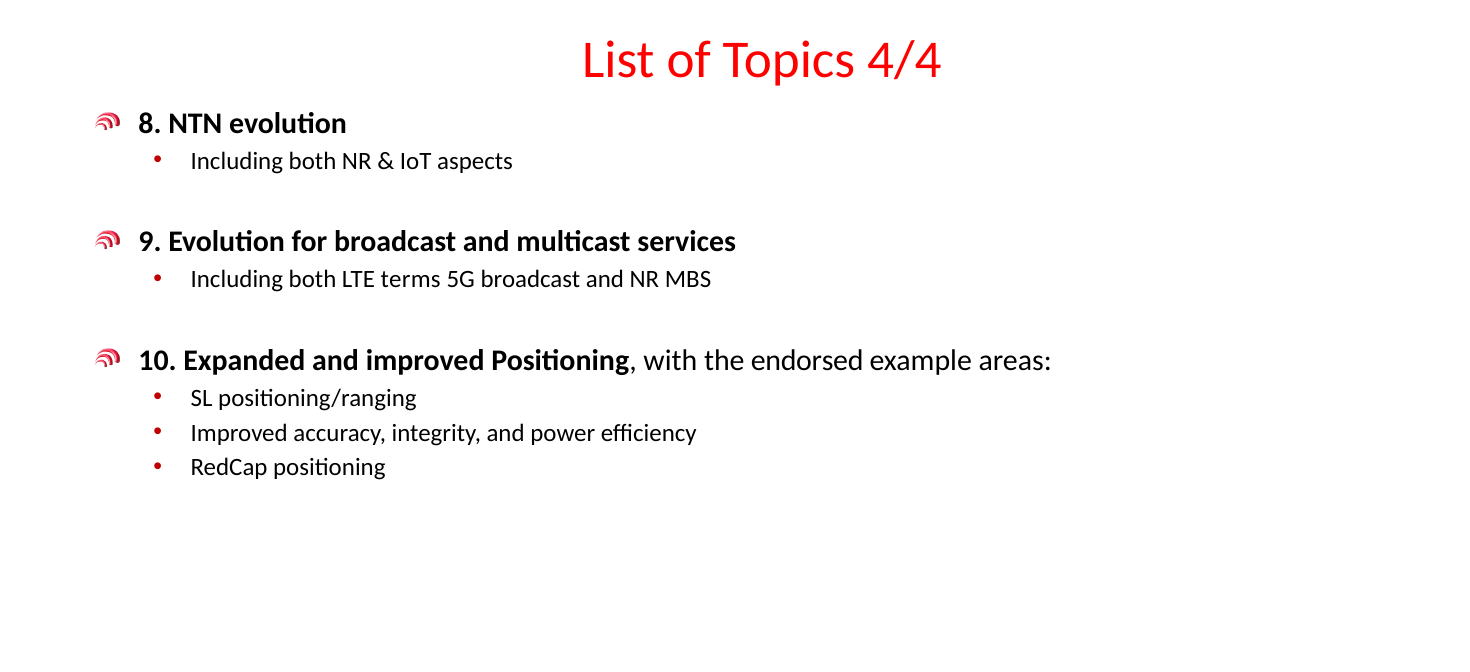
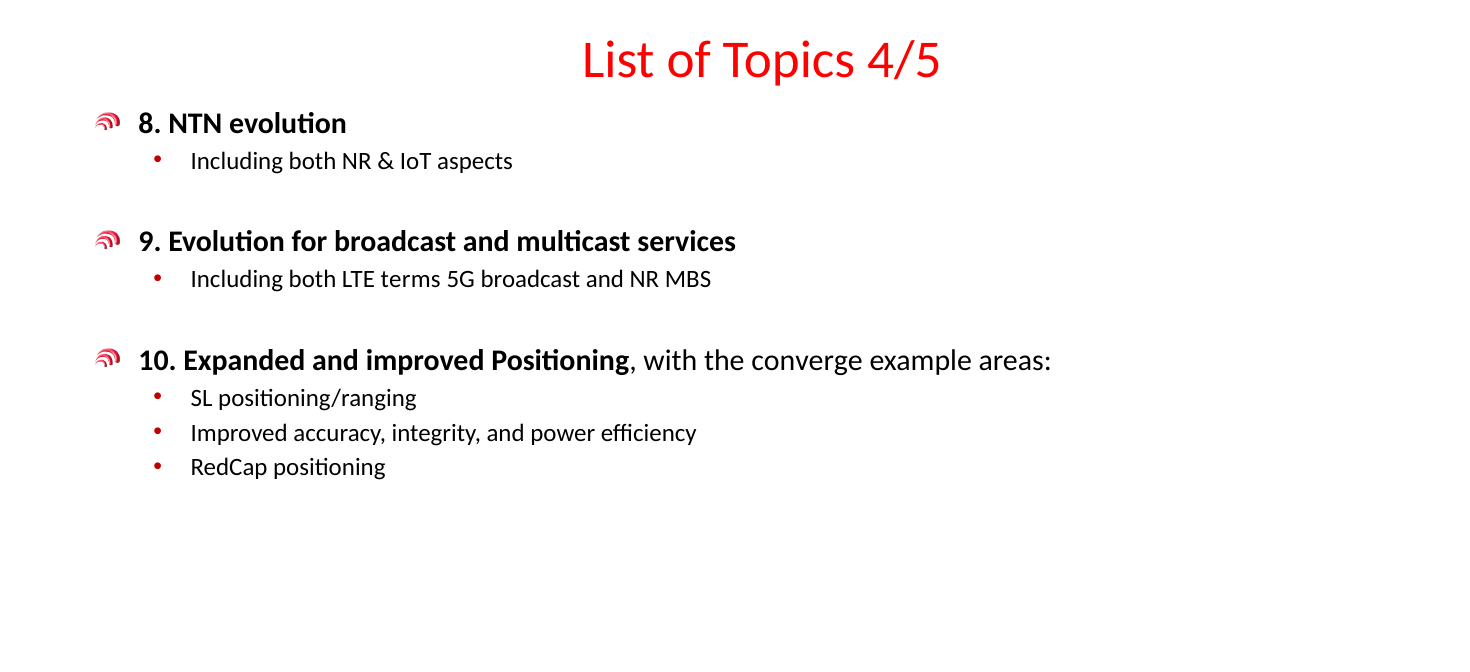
4/4: 4/4 -> 4/5 (904, 60)
endorsed: endorsed -> converge (807, 361)
